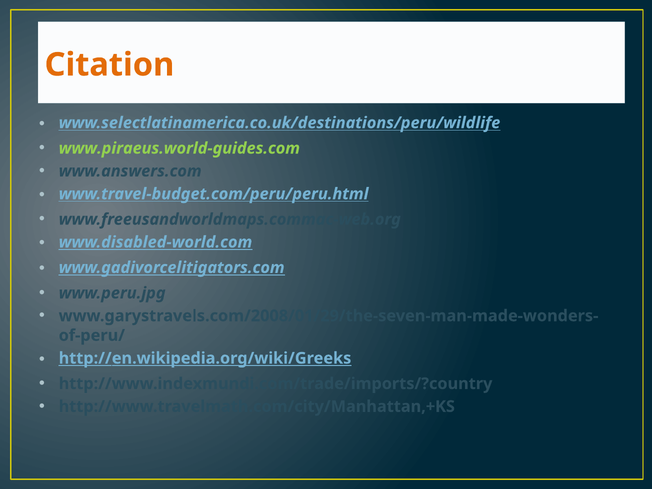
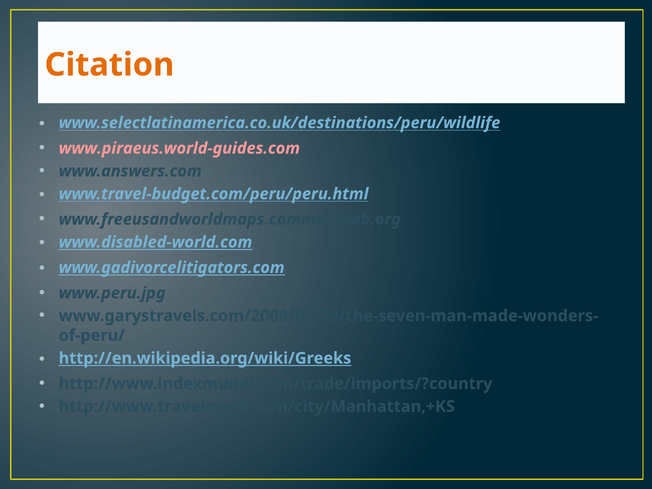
www.piraeus.world-guides.com colour: light green -> pink (179, 148)
